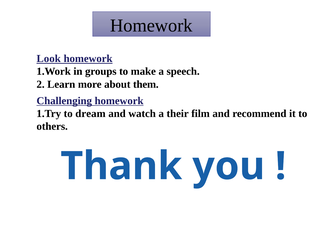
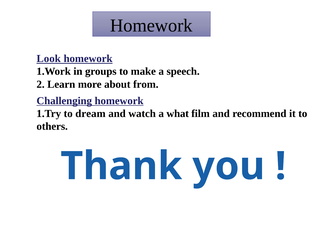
them: them -> from (146, 84)
their: their -> what (178, 114)
